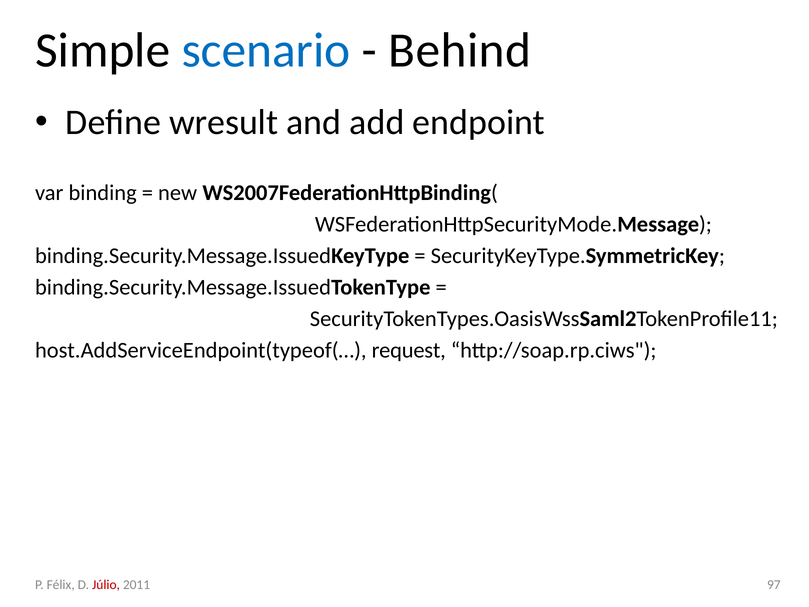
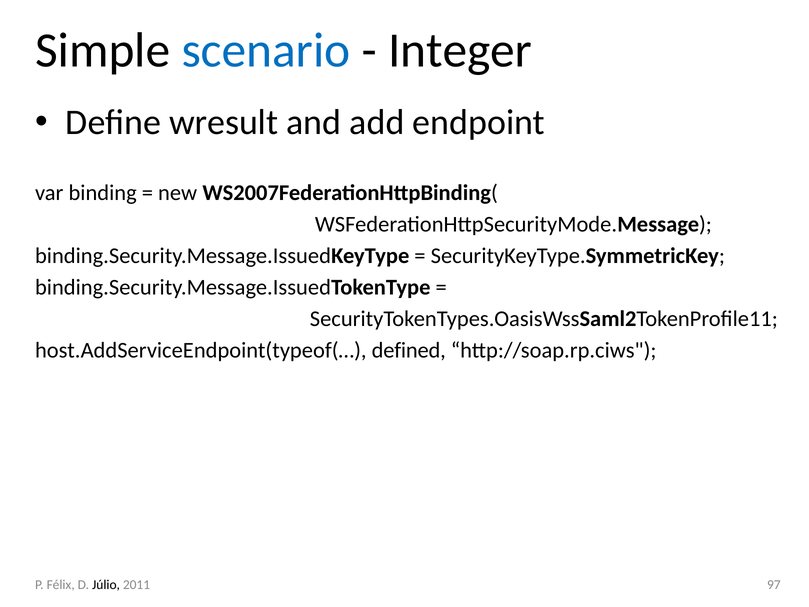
Behind: Behind -> Integer (460, 51)
request: request -> defined (409, 350)
Júlio colour: red -> black (106, 585)
